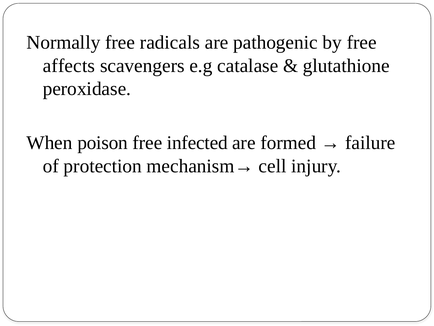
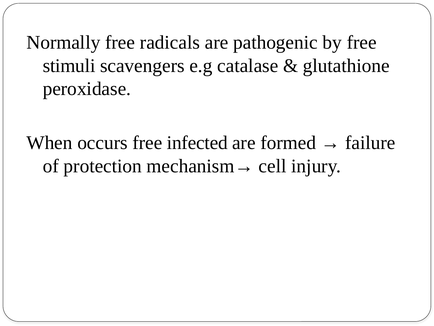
affects: affects -> stimuli (69, 66)
poison: poison -> occurs (103, 143)
